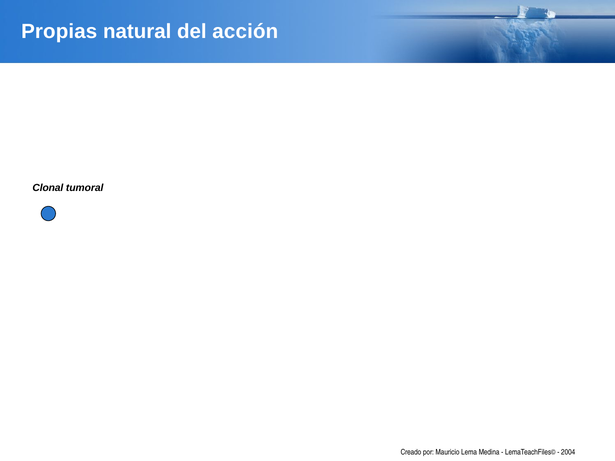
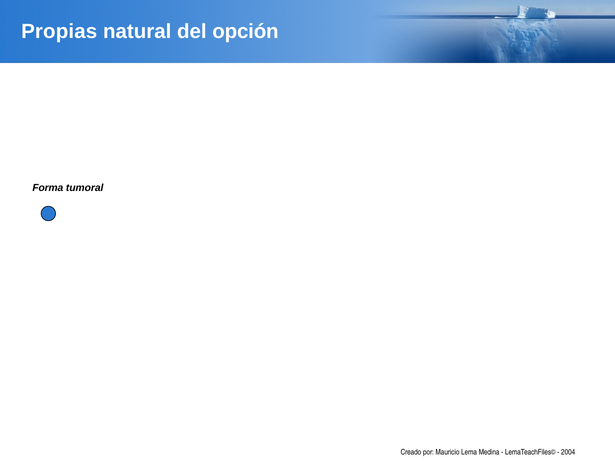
acción: acción -> opción (245, 32)
Clonal: Clonal -> Forma (48, 188)
